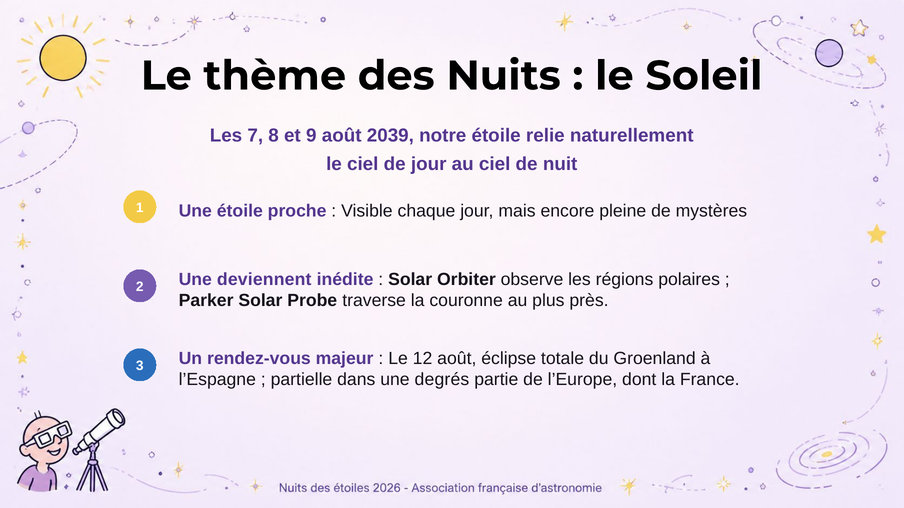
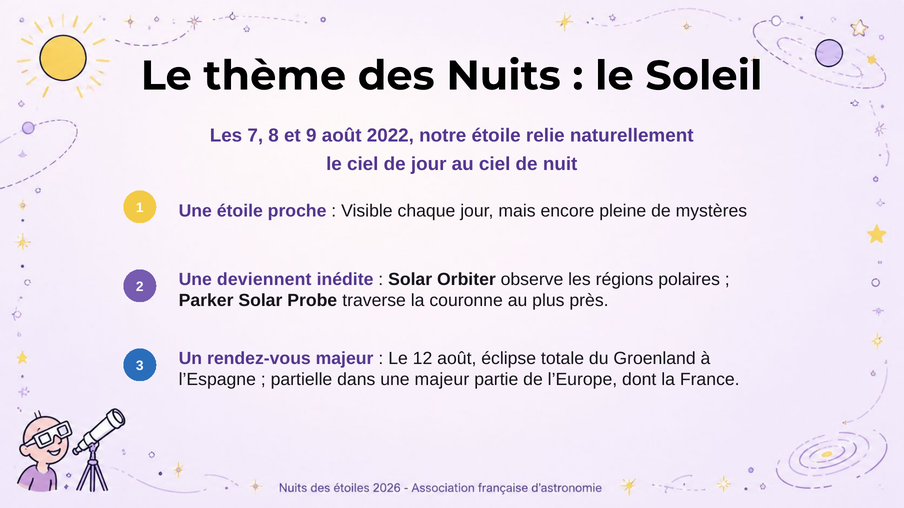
2039: 2039 -> 2022 (390, 136)
une degrés: degrés -> majeur (442, 380)
